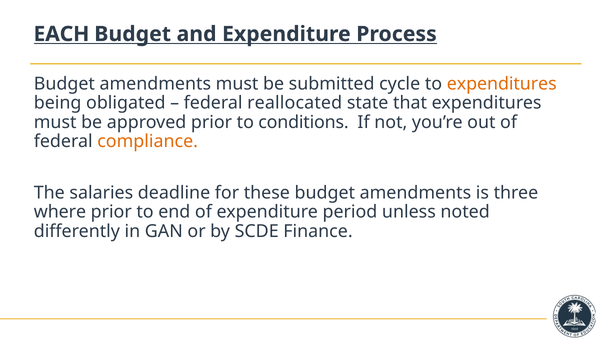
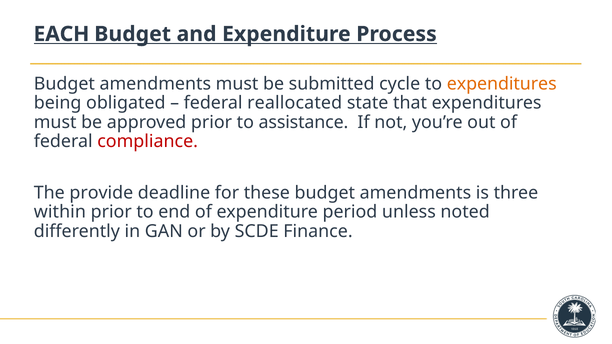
conditions: conditions -> assistance (303, 122)
compliance colour: orange -> red (148, 142)
salaries: salaries -> provide (101, 193)
where: where -> within (60, 212)
